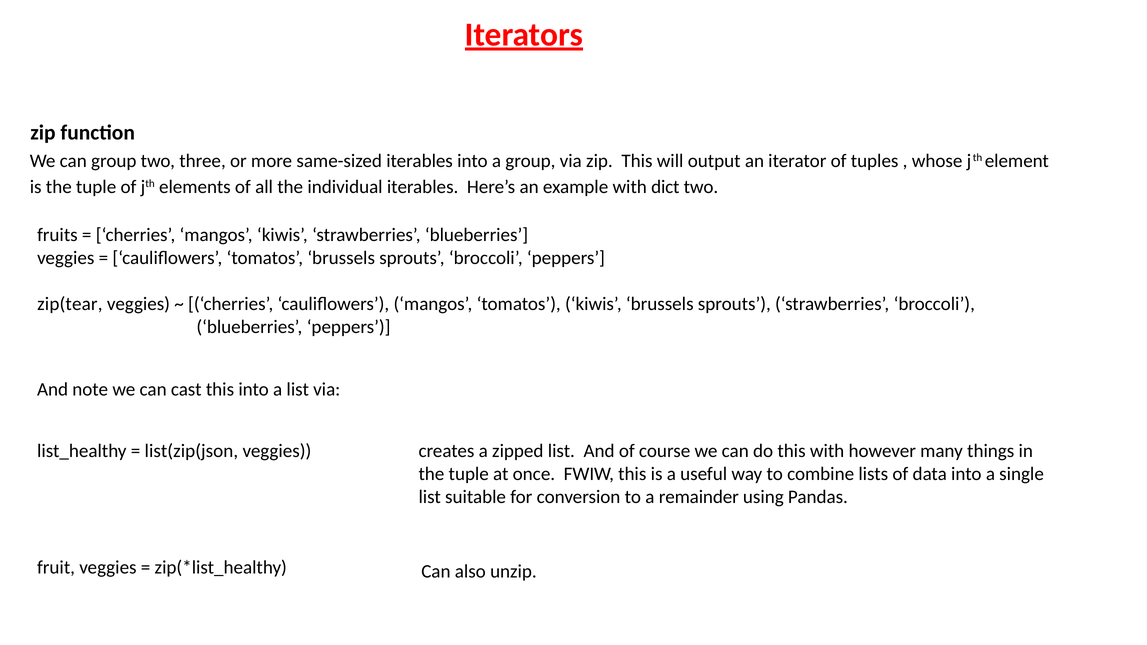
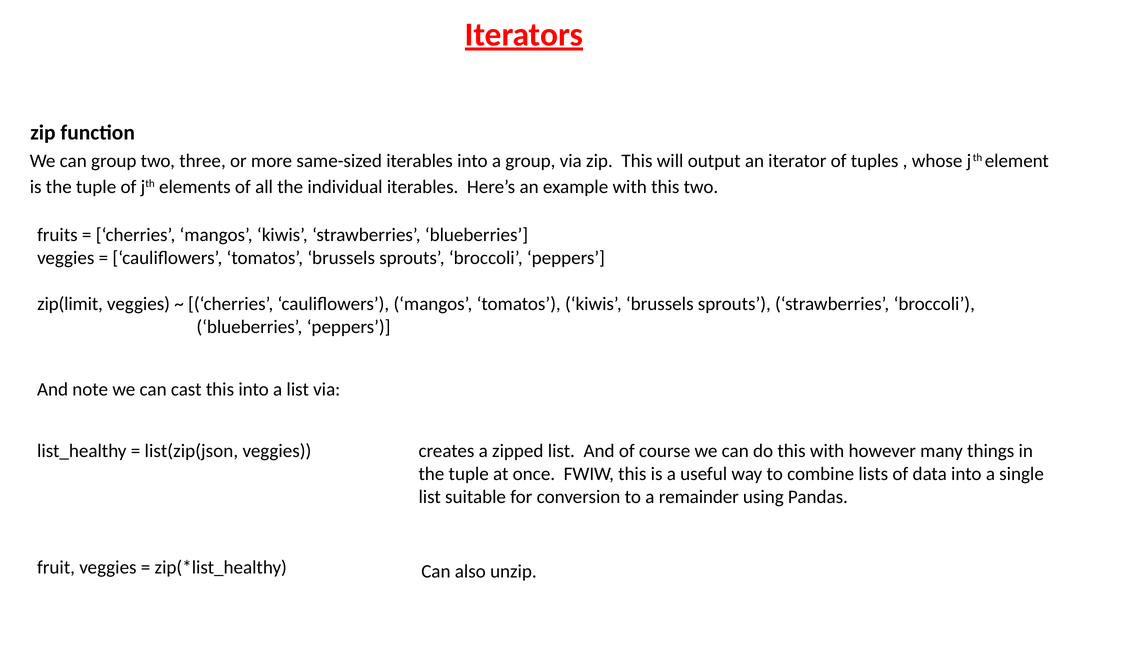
with dict: dict -> this (665, 187)
zip(tear: zip(tear -> zip(limit (70, 304)
